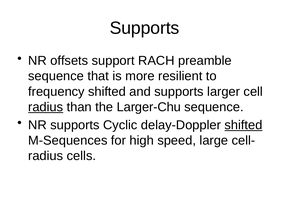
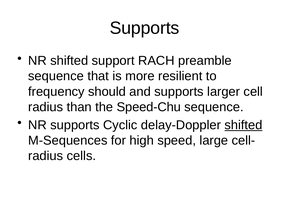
NR offsets: offsets -> shifted (69, 61)
frequency shifted: shifted -> should (107, 91)
radius underline: present -> none (46, 107)
Larger-Chu: Larger-Chu -> Speed-Chu (149, 107)
